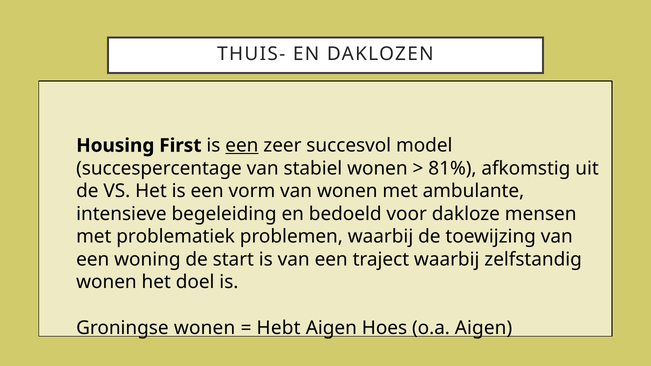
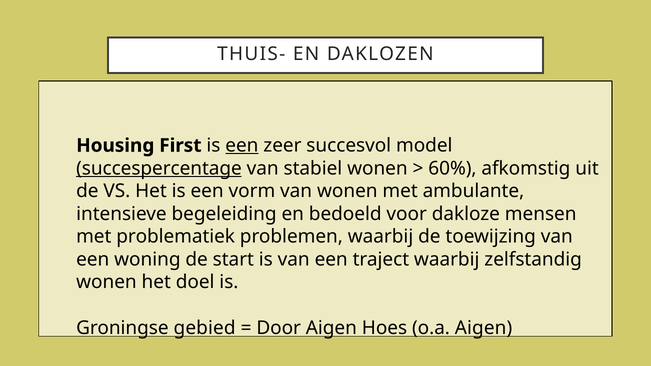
succespercentage underline: none -> present (159, 168)
81%: 81% -> 60% (452, 168)
Groningse wonen: wonen -> gebied (205, 328)
Hebt: Hebt -> Door (279, 328)
